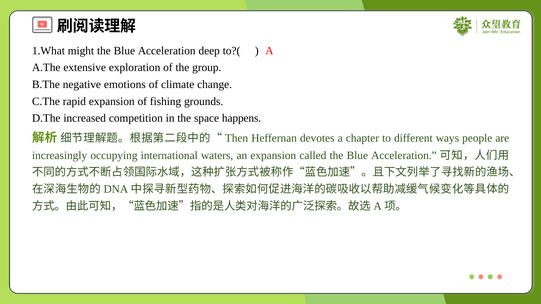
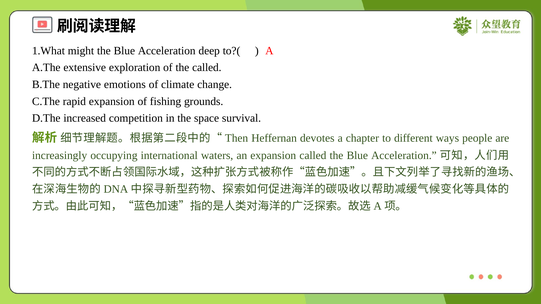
the group: group -> called (207, 68)
happens: happens -> survival (242, 118)
